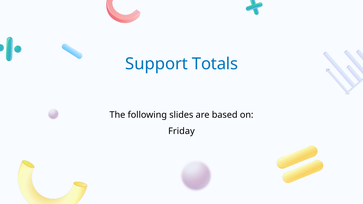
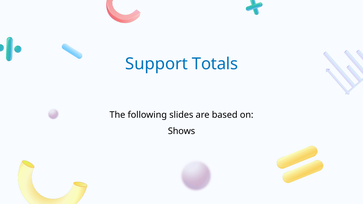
Friday: Friday -> Shows (182, 131)
